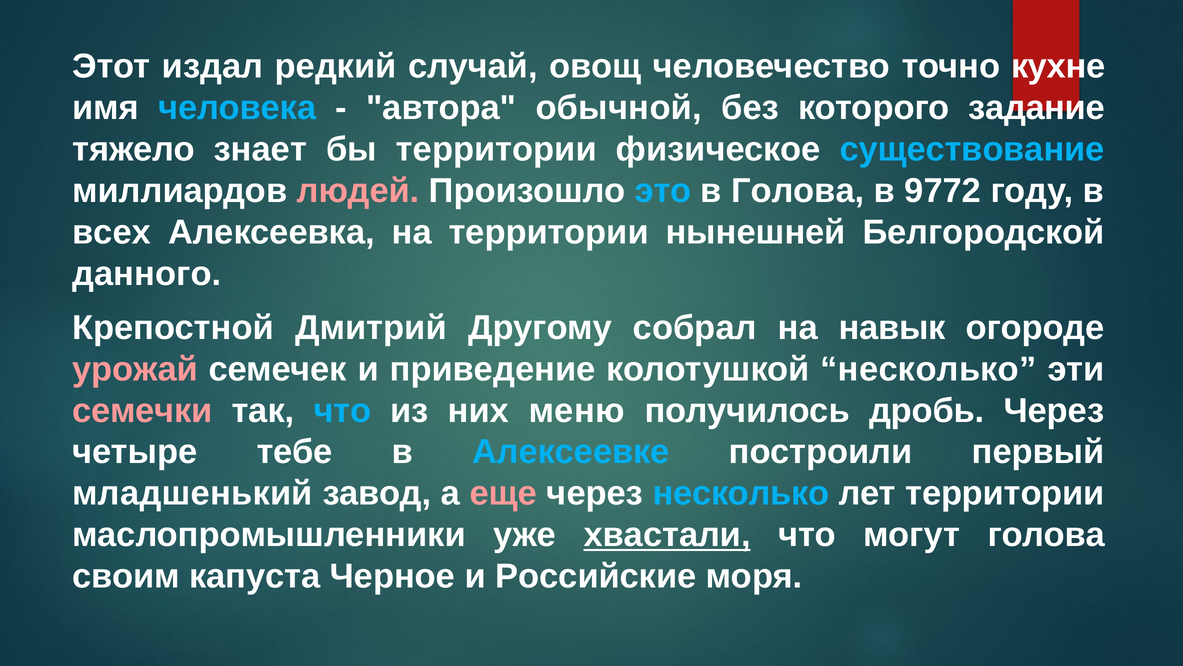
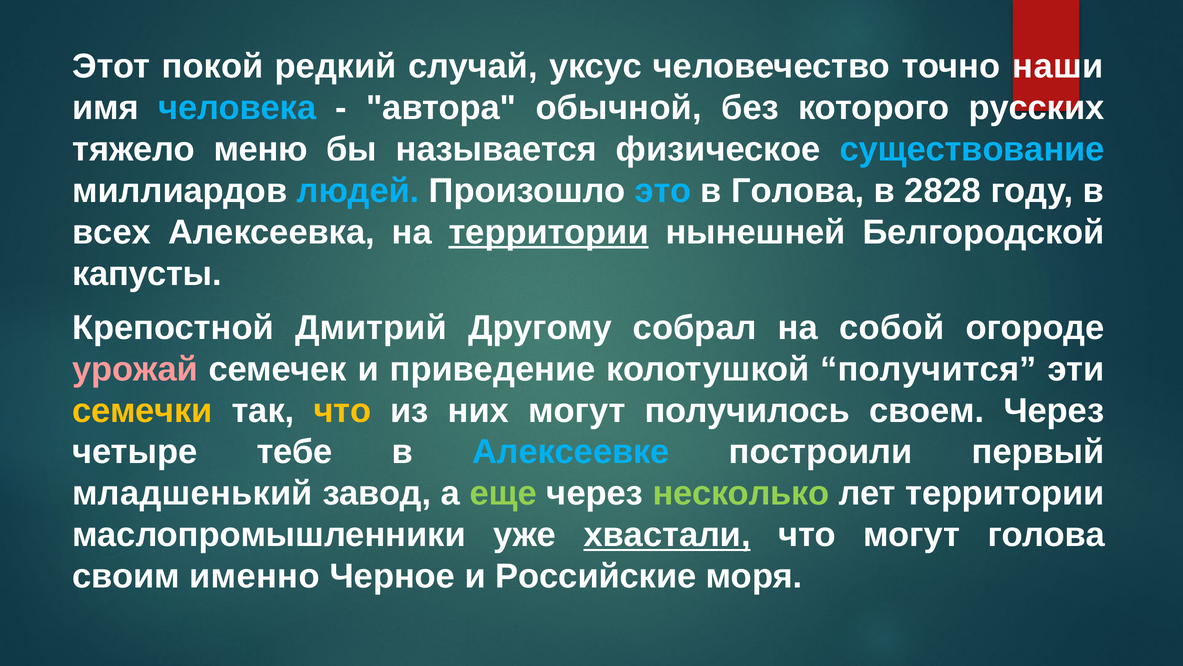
издал: издал -> покой (213, 67)
овощ: овощ -> уксус (596, 67)
кухне: кухне -> наши (1058, 67)
задание: задание -> русских (1037, 108)
знает: знает -> меню (261, 149)
бы территории: территории -> называется (496, 149)
людей colour: pink -> light blue (358, 191)
9772: 9772 -> 2828 (943, 191)
территории underline: none -> present (549, 232)
данного: данного -> капусты (147, 274)
навык: навык -> собой (892, 327)
колотушкой несколько: несколько -> получится (929, 369)
семечки colour: pink -> yellow (142, 410)
что colour: light blue -> yellow (342, 410)
них меню: меню -> могут (577, 410)
дробь: дробь -> своем (927, 410)
еще colour: pink -> light green (503, 493)
несколько colour: light blue -> light green (741, 493)
капуста: капуста -> именно (255, 576)
